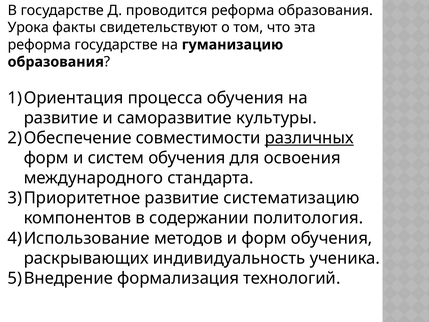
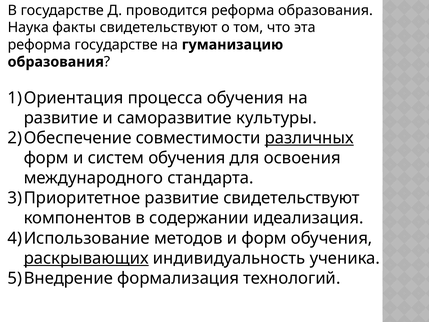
Урока: Урока -> Наука (28, 28)
развитие систематизацию: систематизацию -> свидетельствуют (292, 198)
политология: политология -> идеализация (308, 218)
раскрывающих underline: none -> present (86, 258)
